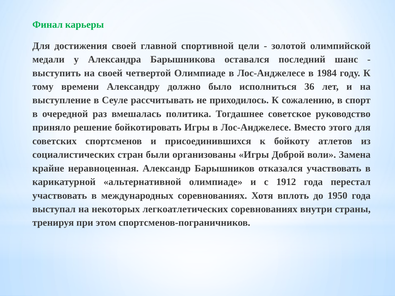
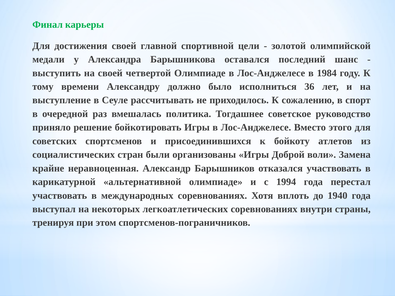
1912: 1912 -> 1994 (286, 182)
1950: 1950 -> 1940 (338, 196)
